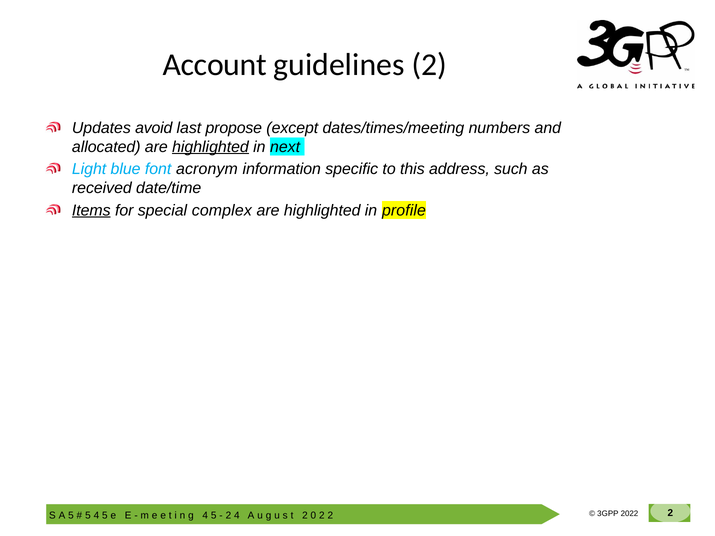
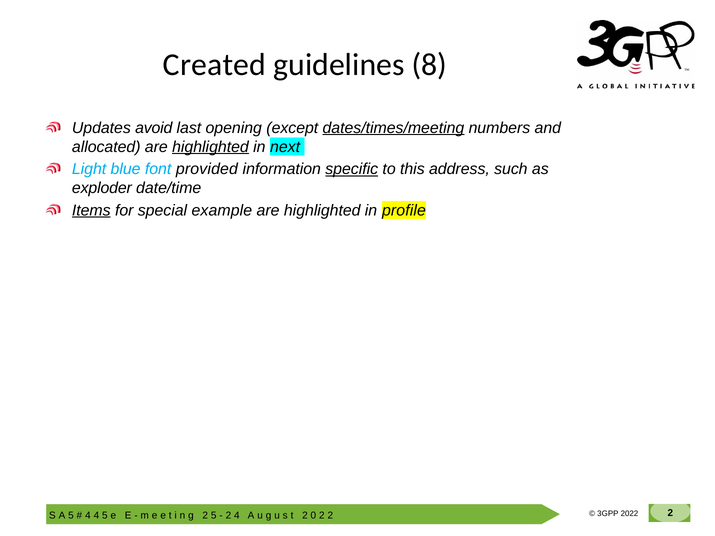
Account: Account -> Created (215, 65)
guidelines 2: 2 -> 8 (429, 65)
propose: propose -> opening (234, 128)
dates/times/meeting underline: none -> present (393, 128)
acronym: acronym -> provided (207, 169)
specific underline: none -> present (352, 169)
received: received -> exploder (102, 188)
complex: complex -> example (222, 210)
5: 5 -> 4 (88, 516)
4: 4 -> 2 (205, 516)
